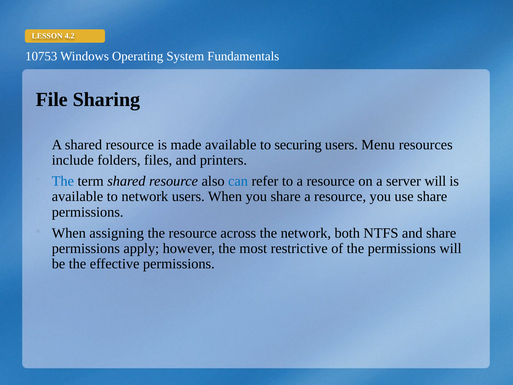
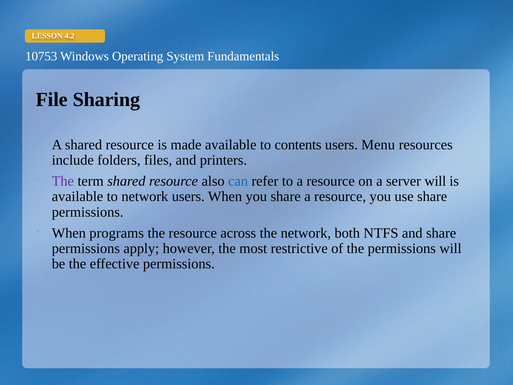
securing: securing -> contents (298, 145)
The colour: blue -> purple (63, 181)
assigning: assigning -> programs (117, 233)
